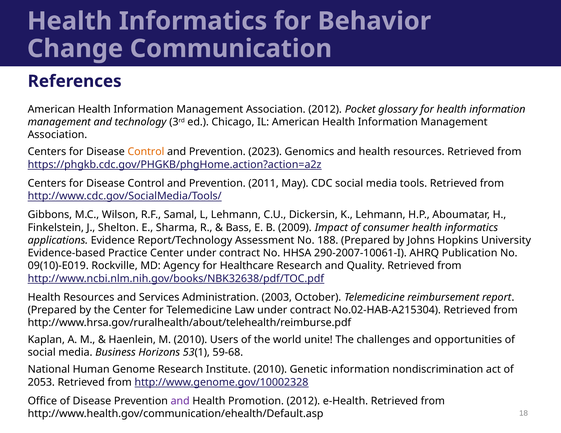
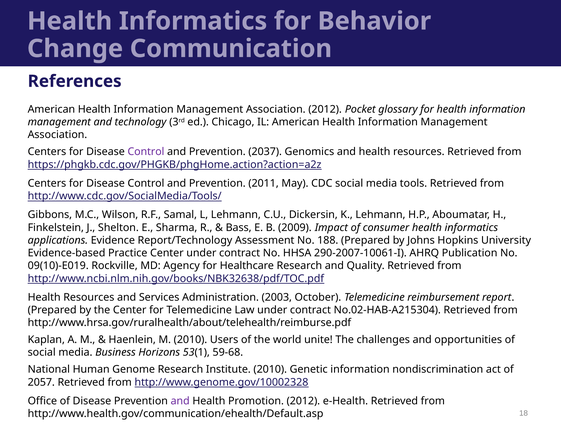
Control colour: orange -> purple (146, 152)
2023: 2023 -> 2037 (265, 152)
2053: 2053 -> 2057 (41, 383)
